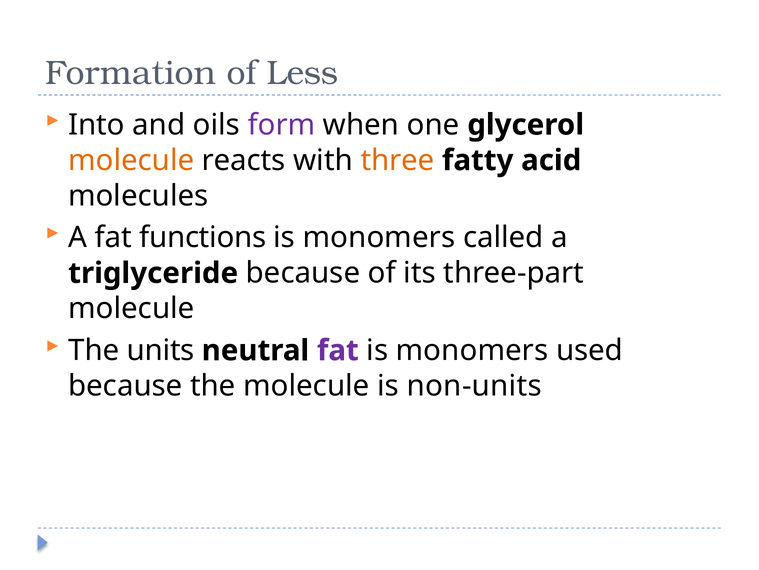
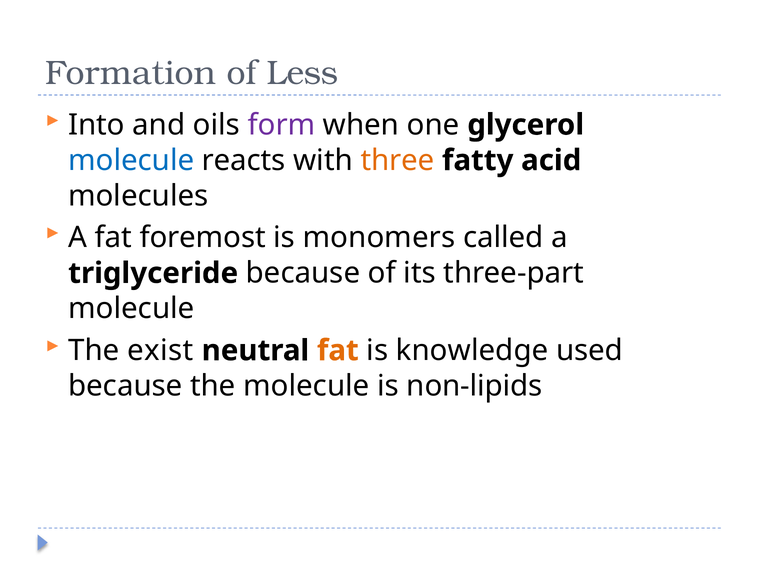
molecule colour: orange -> blue (131, 160)
functions: functions -> foremost (203, 237)
units: units -> exist (160, 350)
fat colour: purple -> orange (338, 350)
monomers: monomers -> knowledge (472, 350)
non-units: non-units -> non-lipids (475, 385)
